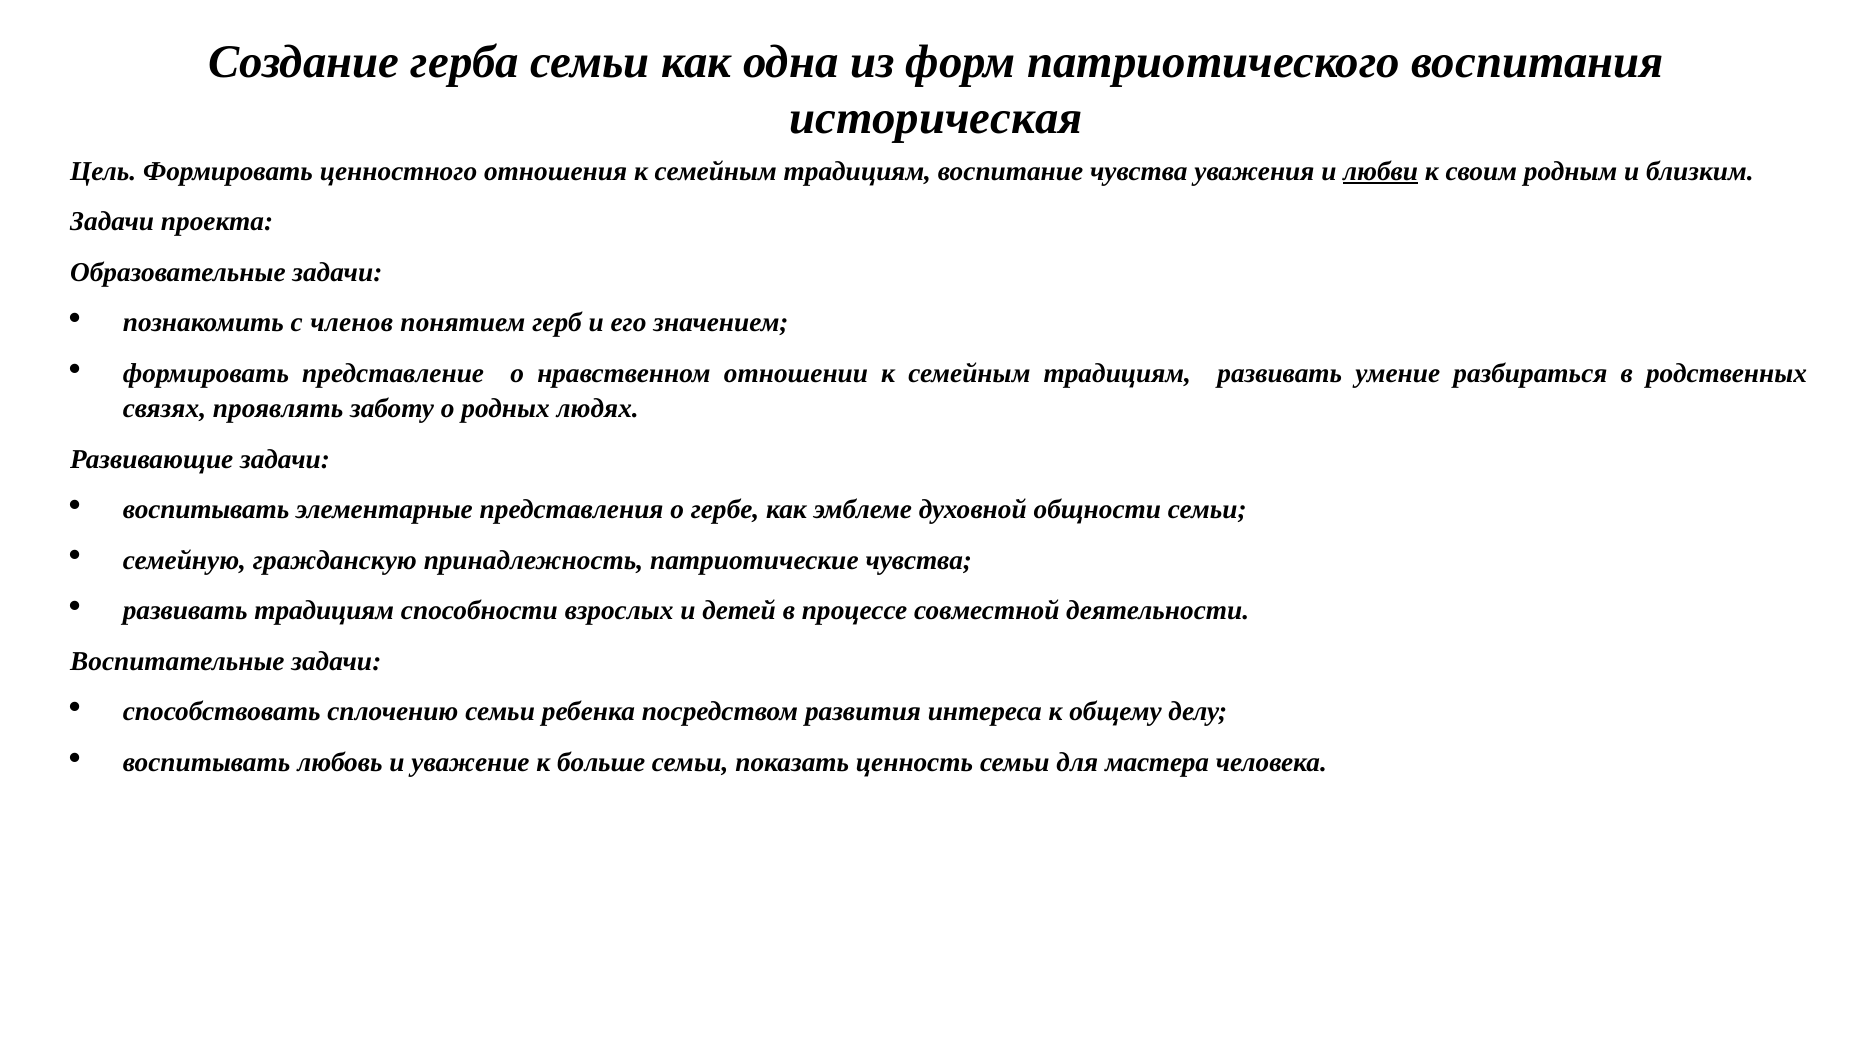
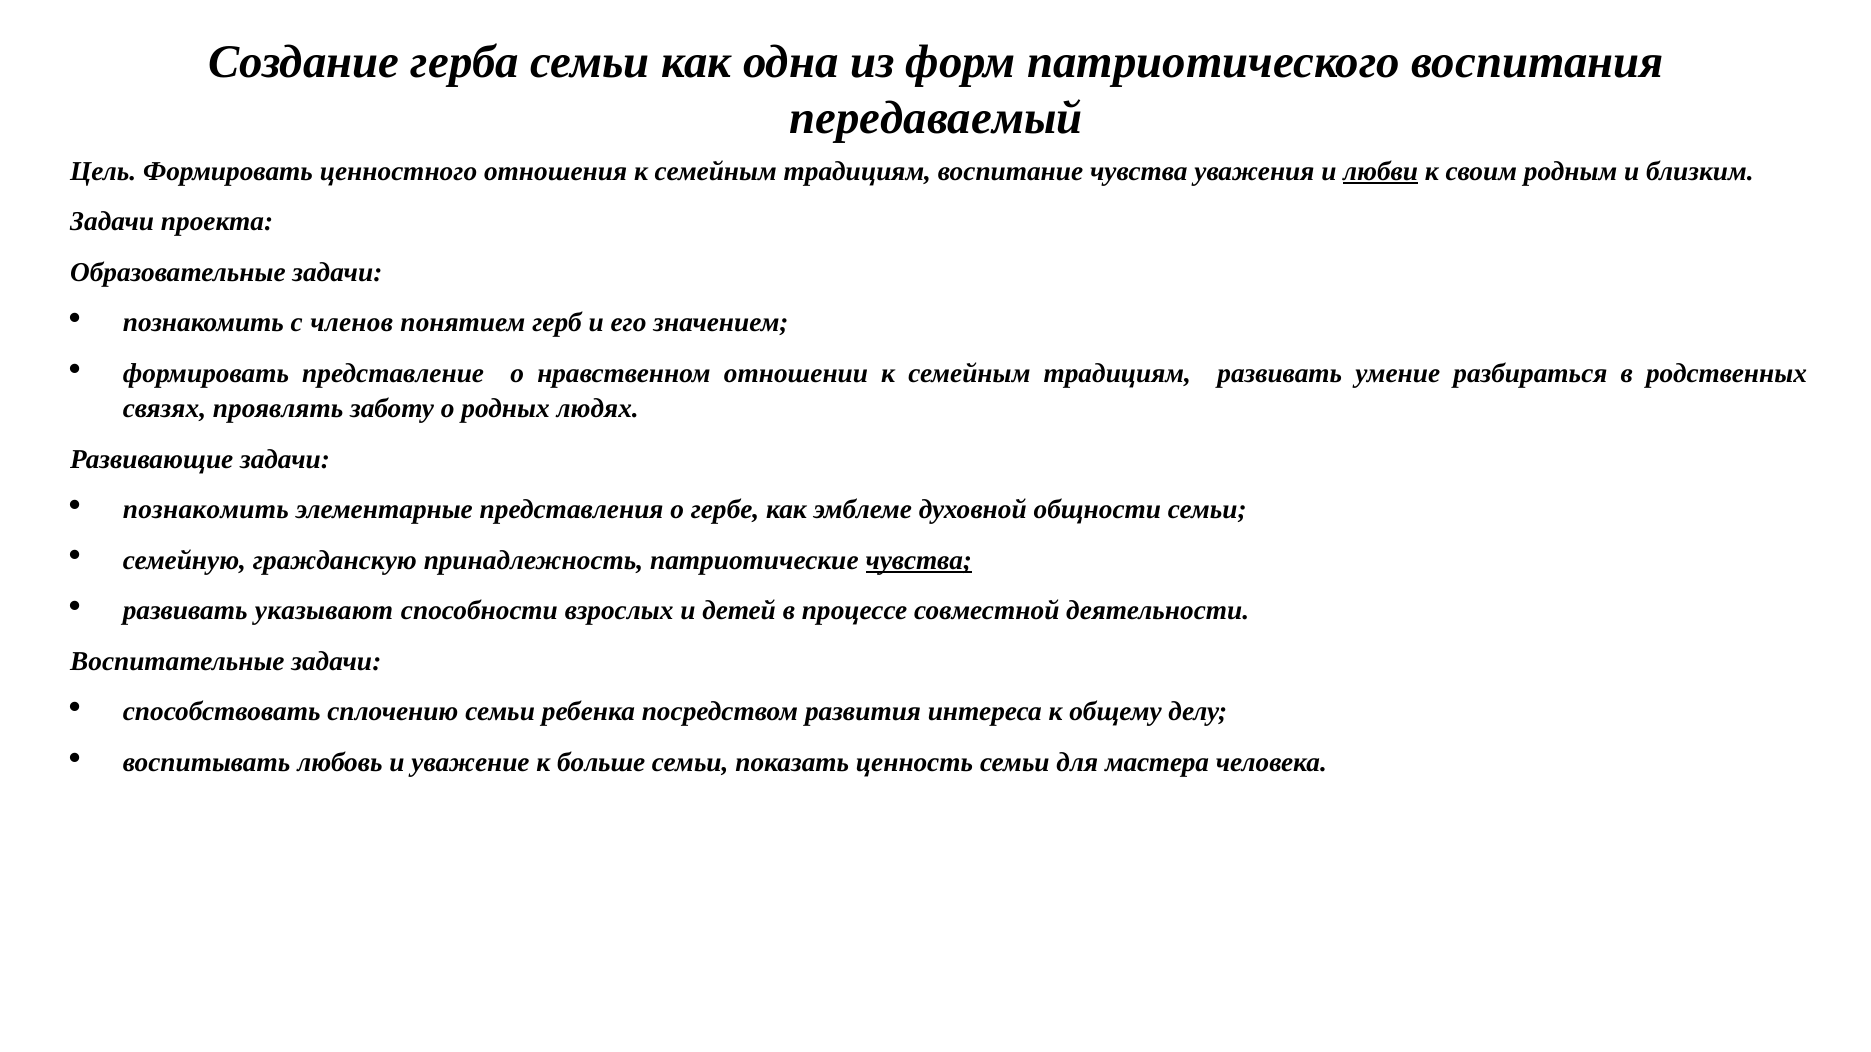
историческая: историческая -> передаваемый (936, 118)
воспитывать: воспитывать -> познакомить (206, 510)
чувства underline: none -> present (919, 560)
развивать традициям: традициям -> указывают (324, 611)
